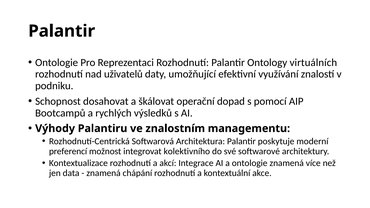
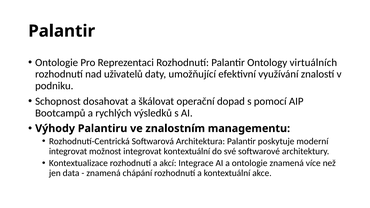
preferencí: preferencí -> integrovat (68, 151)
integrovat kolektivního: kolektivního -> kontextuální (187, 151)
